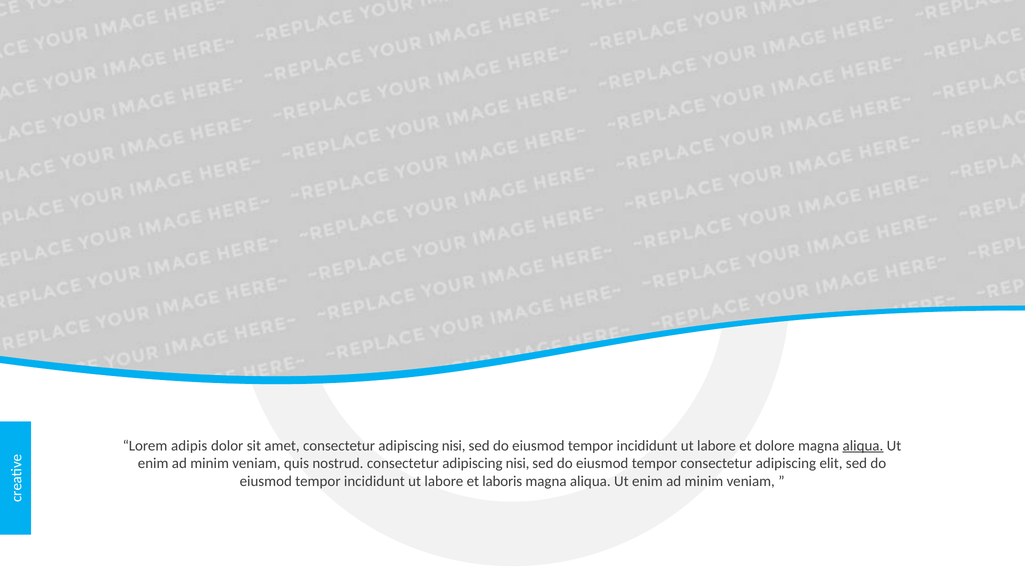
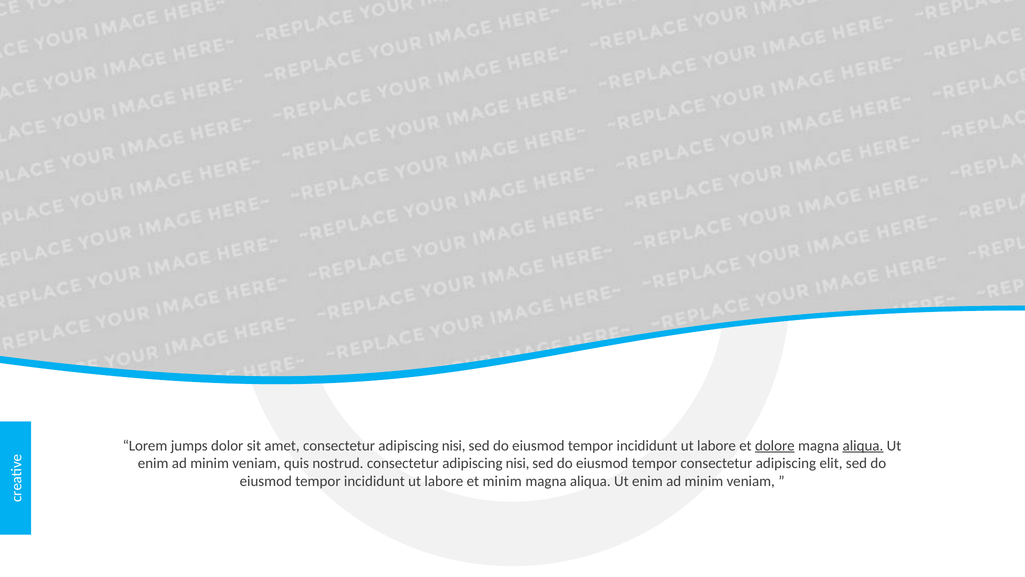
adipis: adipis -> jumps (189, 445)
dolore underline: none -> present (775, 445)
et laboris: laboris -> minim (502, 481)
